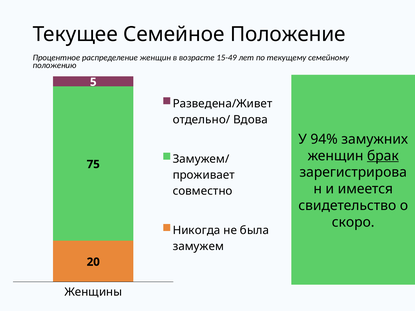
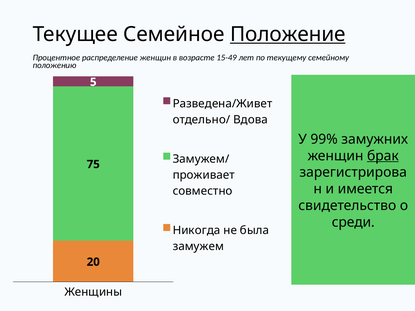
Положение underline: none -> present (288, 34)
94%: 94% -> 99% (324, 139)
скоро: скоро -> среди (353, 222)
